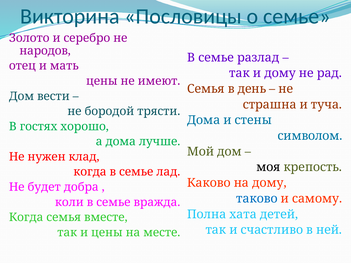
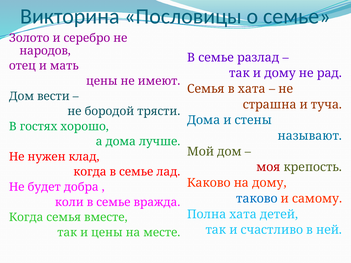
в день: день -> хата (252, 89)
символом: символом -> называют (310, 136)
моя colour: black -> red (268, 167)
